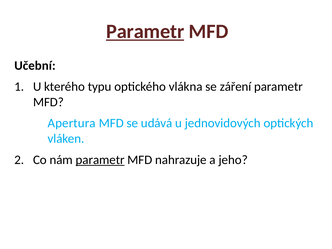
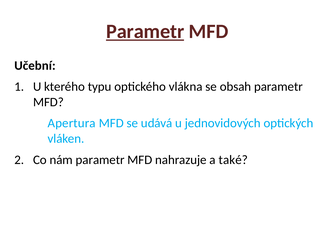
záření: záření -> obsah (236, 87)
parametr underline: present -> none (100, 160)
jeho: jeho -> také (233, 160)
